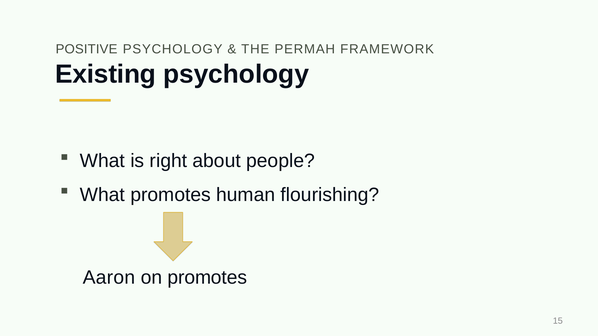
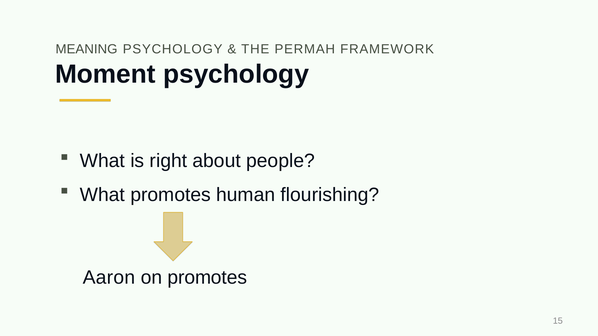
POSITIVE: POSITIVE -> MEANING (87, 49)
Existing: Existing -> Moment (105, 74)
